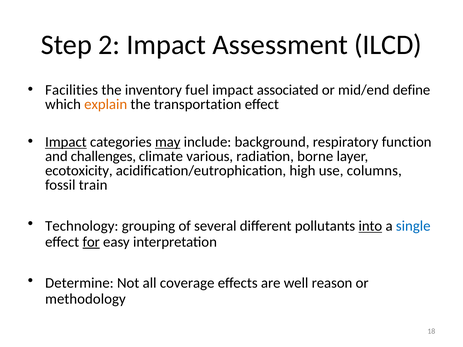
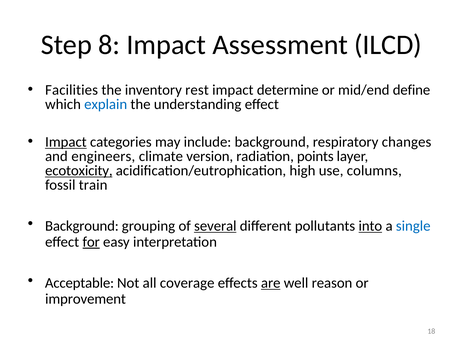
2: 2 -> 8 (109, 45)
fuel: fuel -> rest (197, 90)
associated: associated -> determine (288, 90)
explain colour: orange -> blue (106, 104)
transportation: transportation -> understanding (198, 104)
may underline: present -> none (168, 142)
function: function -> changes (407, 142)
challenges: challenges -> engineers (103, 156)
various: various -> version (210, 156)
borne: borne -> points (315, 156)
ecotoxicity underline: none -> present (79, 171)
Technology: Technology -> Background (82, 226)
several underline: none -> present (215, 226)
Determine: Determine -> Acceptable (80, 283)
are underline: none -> present (271, 283)
methodology: methodology -> improvement (86, 299)
